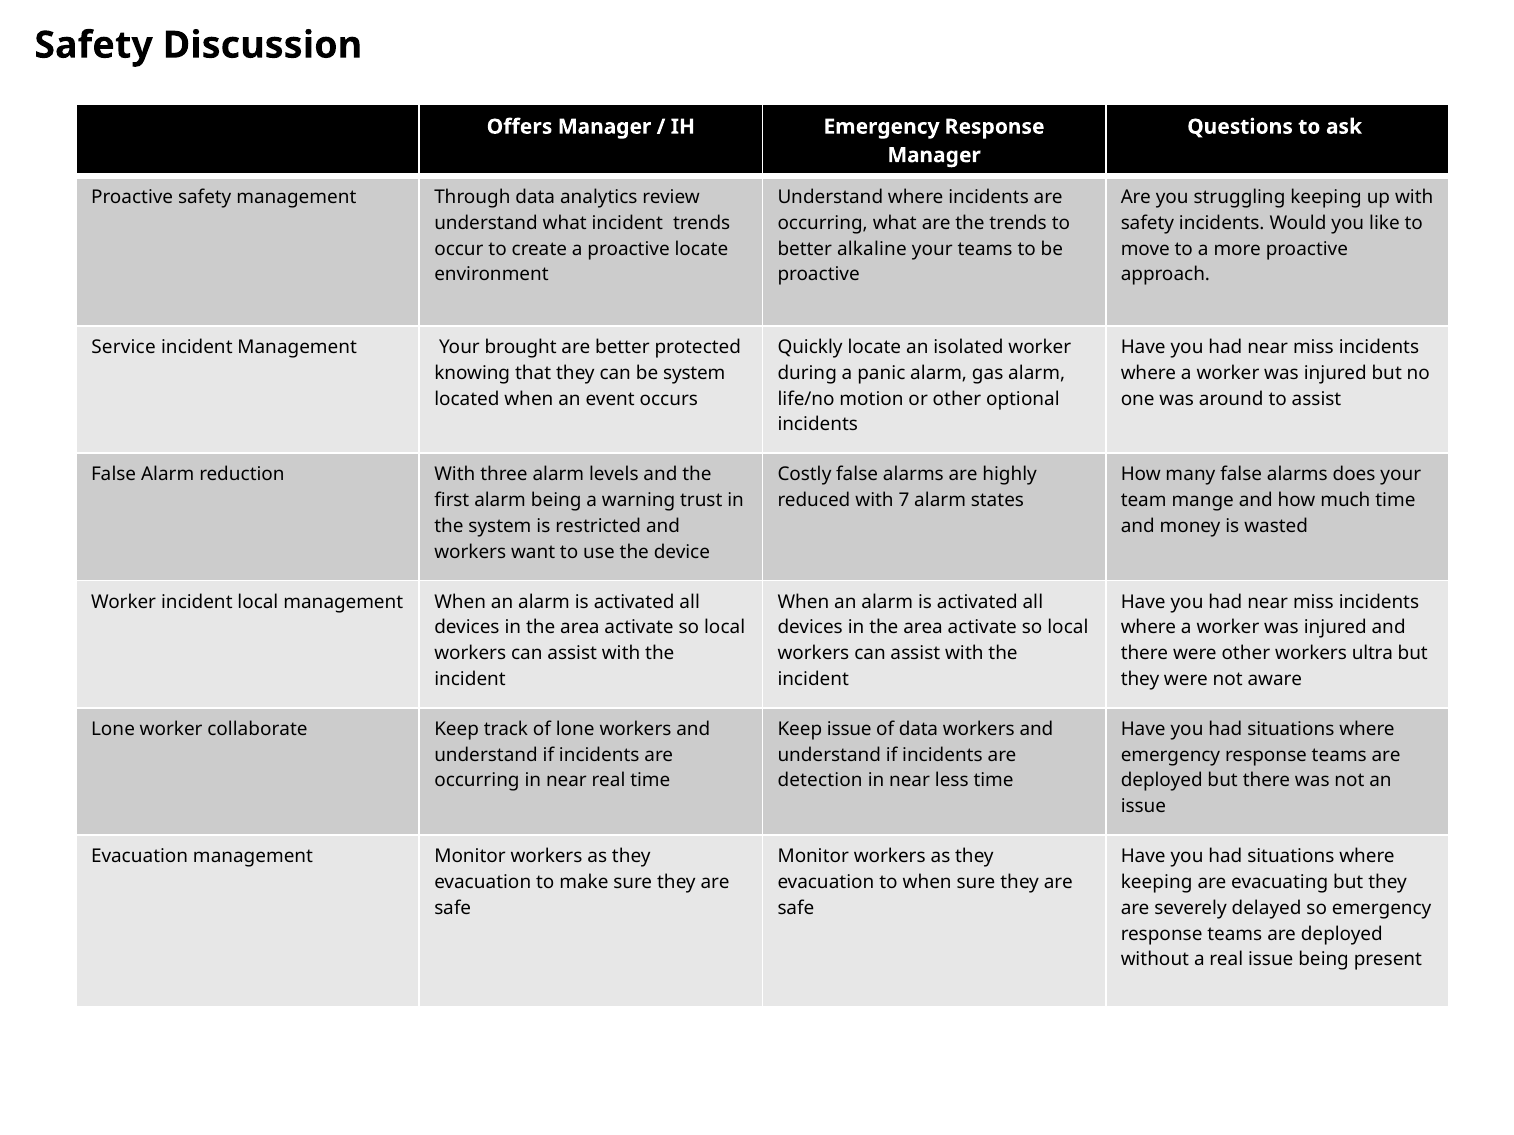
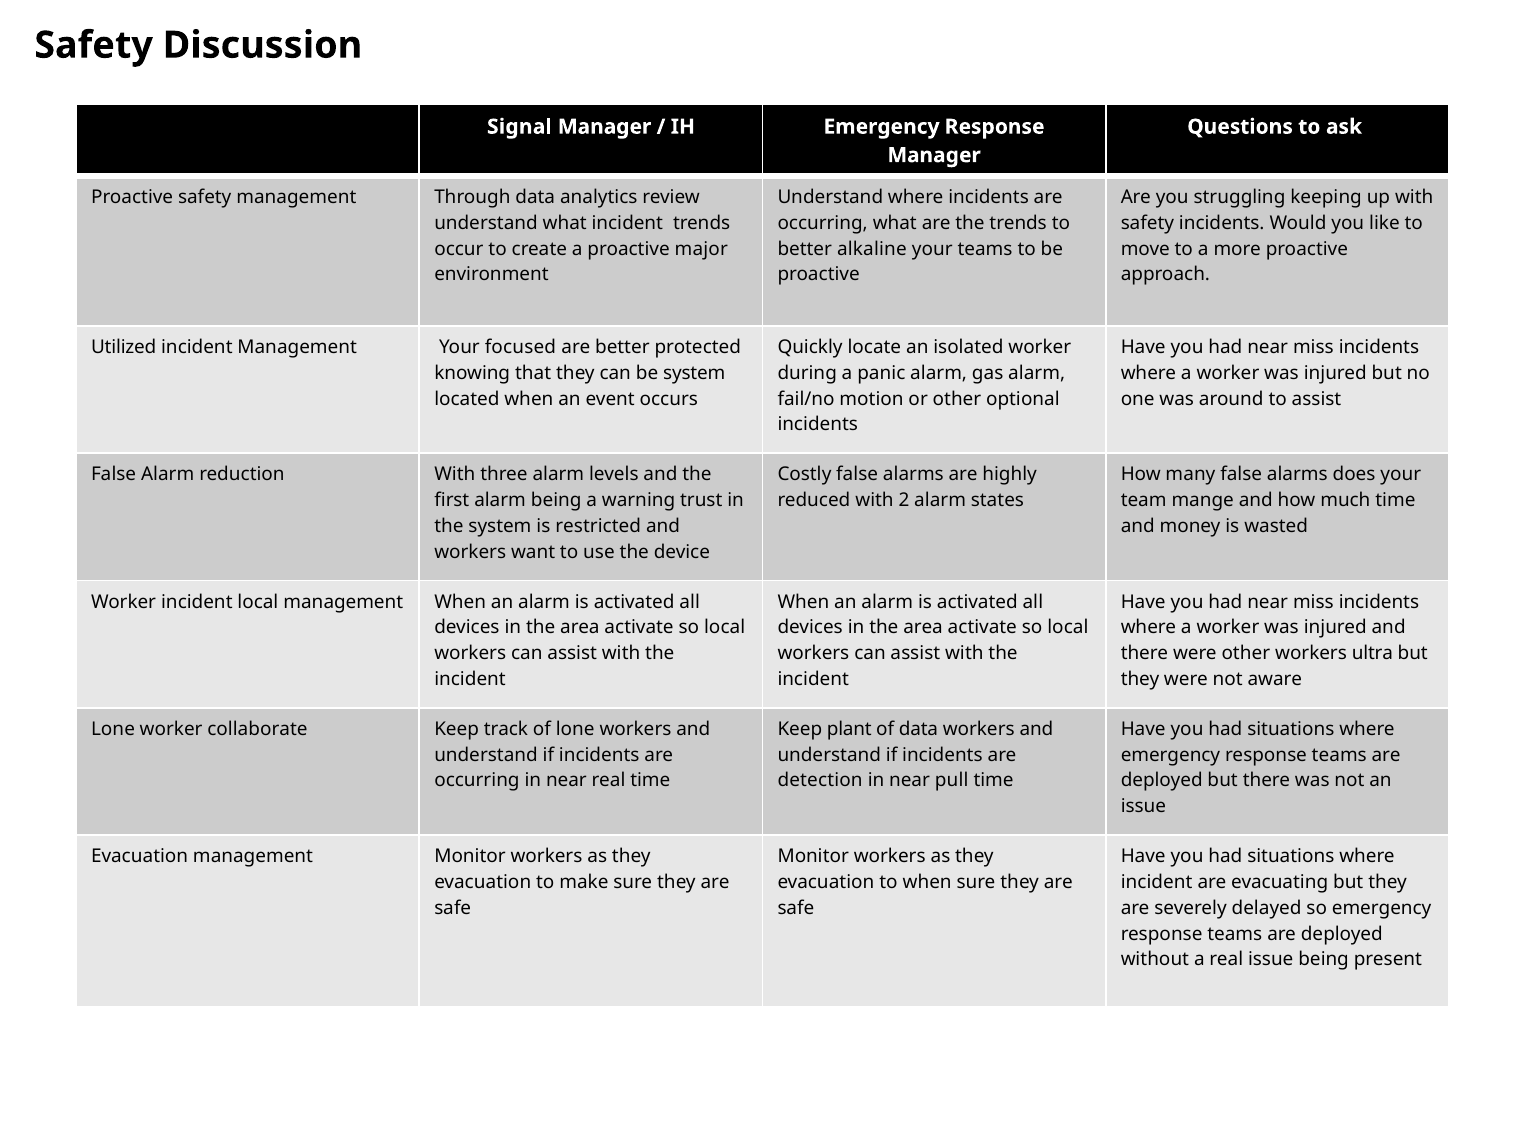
Offers: Offers -> Signal (519, 127)
proactive locate: locate -> major (701, 249)
Service: Service -> Utilized (124, 347)
brought: brought -> focused (520, 347)
life/no: life/no -> fail/no (806, 399)
7: 7 -> 2 (904, 501)
Keep issue: issue -> plant (849, 730)
less: less -> pull (952, 781)
keeping: keeping -> incident (1157, 883)
